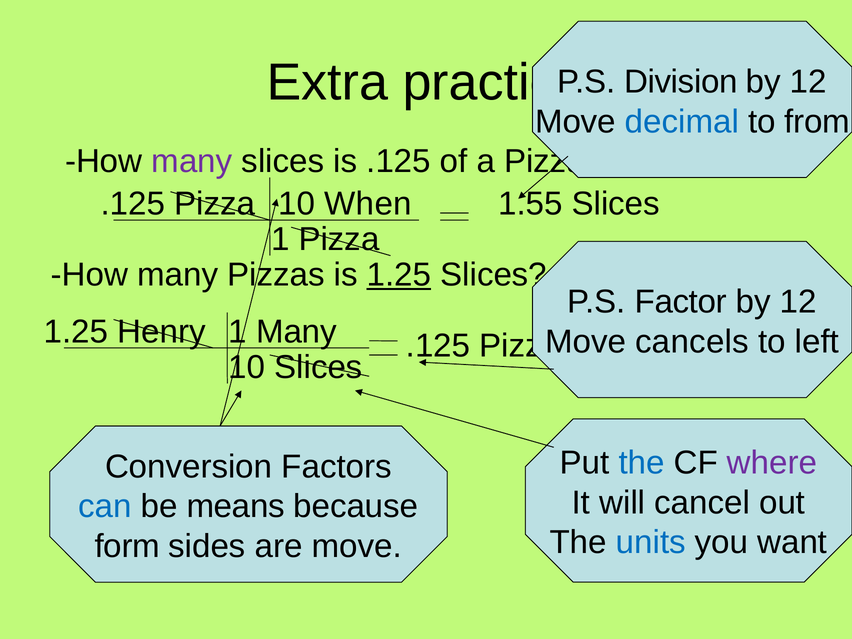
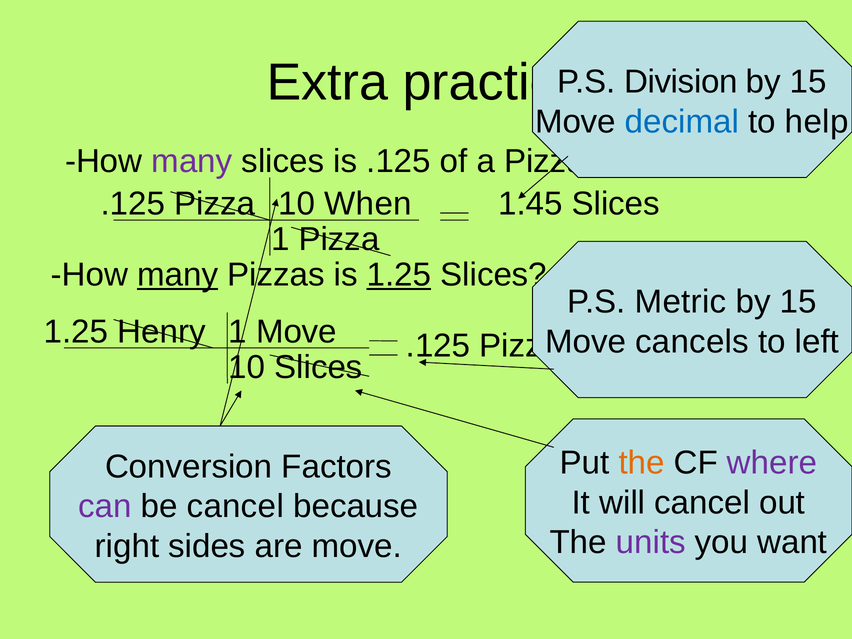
12: 12 -> 15 (808, 82)
from: from -> help (817, 122)
1.55: 1.55 -> 1.45 (530, 204)
many underline: none -> present (178, 275)
Factor: Factor -> Metric (681, 302)
12: 12 -> 15 (798, 302)
1 Many: Many -> Move (296, 332)
the colour: blue -> orange (642, 463)
can colour: blue -> purple (105, 506)
be means: means -> cancel (235, 506)
units colour: blue -> purple (651, 543)
form: form -> right (127, 546)
